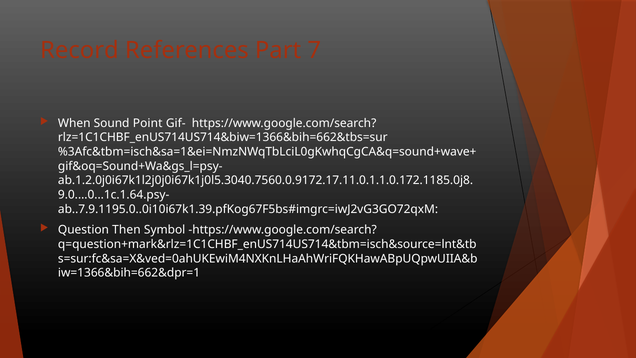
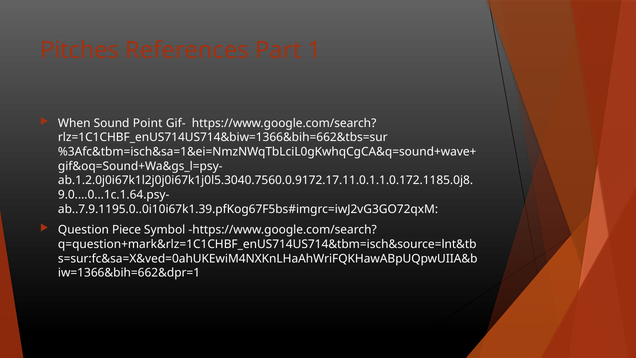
Record: Record -> Pitches (80, 50)
7: 7 -> 1 (314, 50)
Then: Then -> Piece (127, 230)
